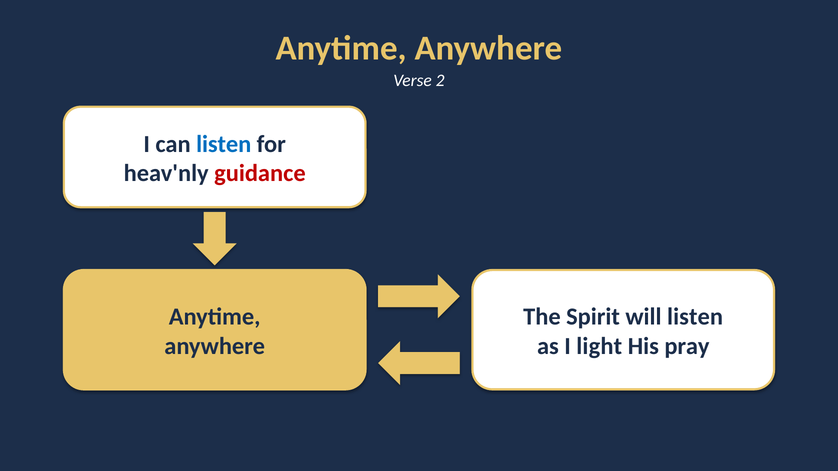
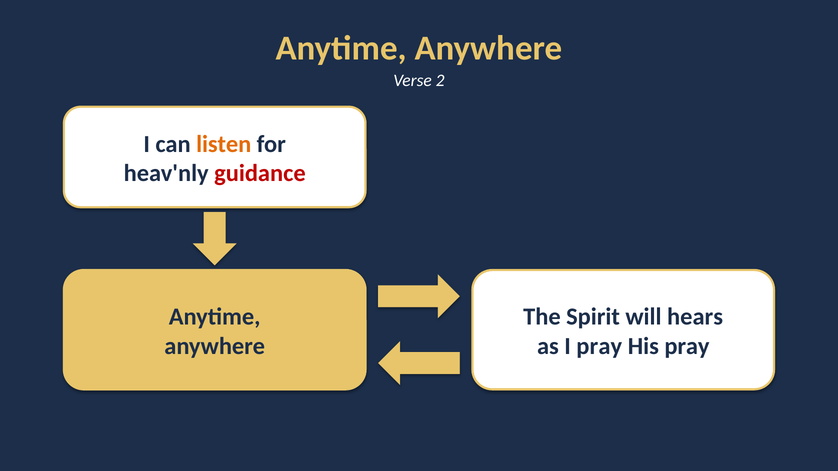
listen colour: blue -> orange (224, 144)
will listen: listen -> hears (695, 317)
I light: light -> pray (599, 346)
